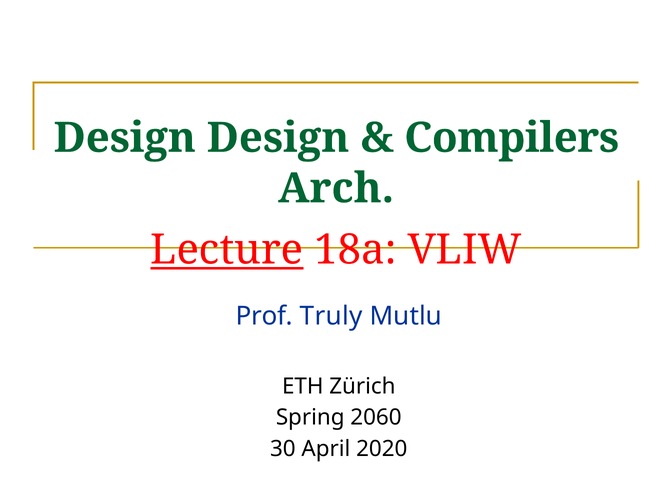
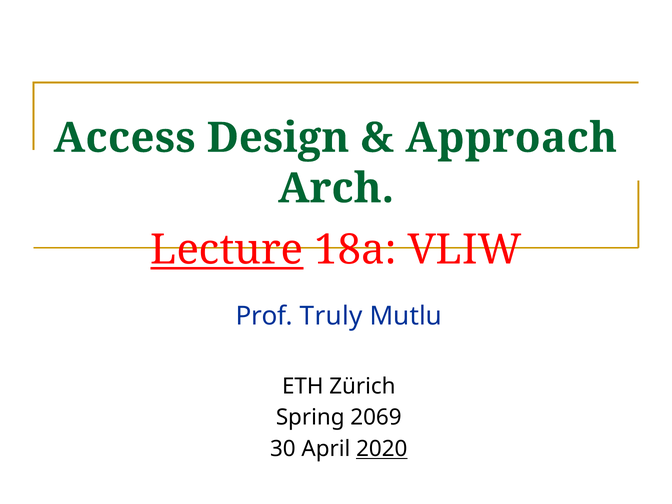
Design: Design -> Access (125, 138)
Compilers: Compilers -> Approach (511, 138)
2060: 2060 -> 2069 (376, 417)
2020 underline: none -> present (382, 449)
